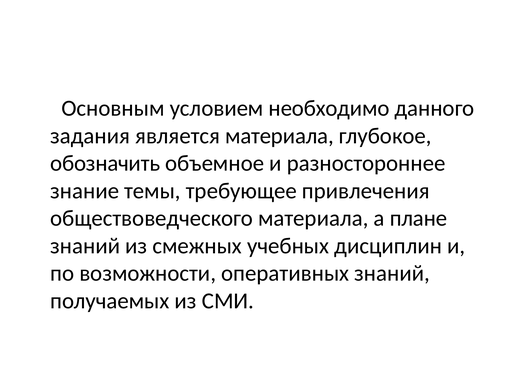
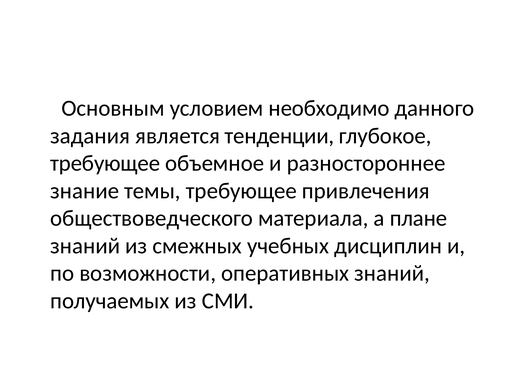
является материала: материала -> тенденции (279, 136)
обозначить: обозначить -> требующее (105, 163)
